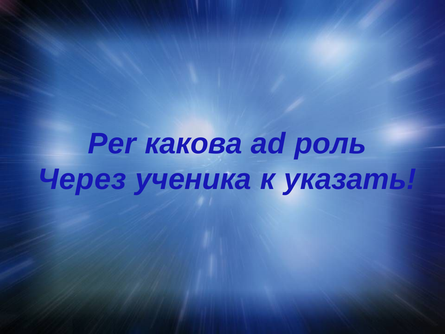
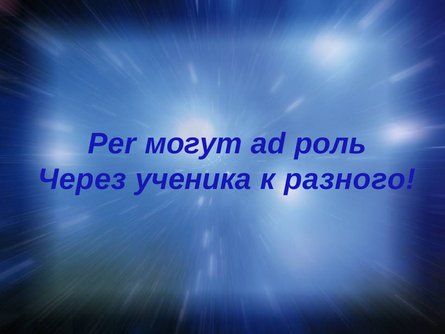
какова: какова -> могут (194, 144)
указать: указать -> разного (350, 179)
